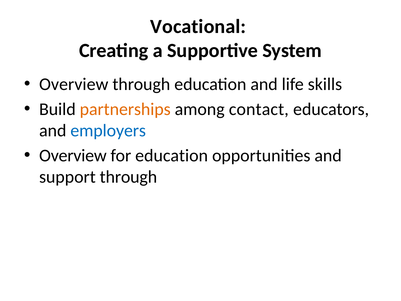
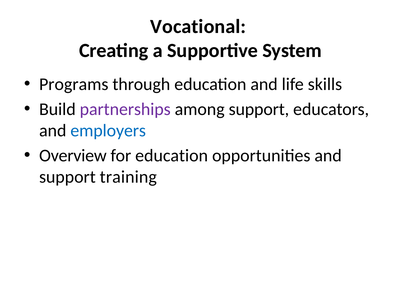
Overview: Overview -> Programs (74, 84)
partnerships colour: orange -> purple (125, 109)
among contact: contact -> support (259, 109)
support through: through -> training (128, 177)
